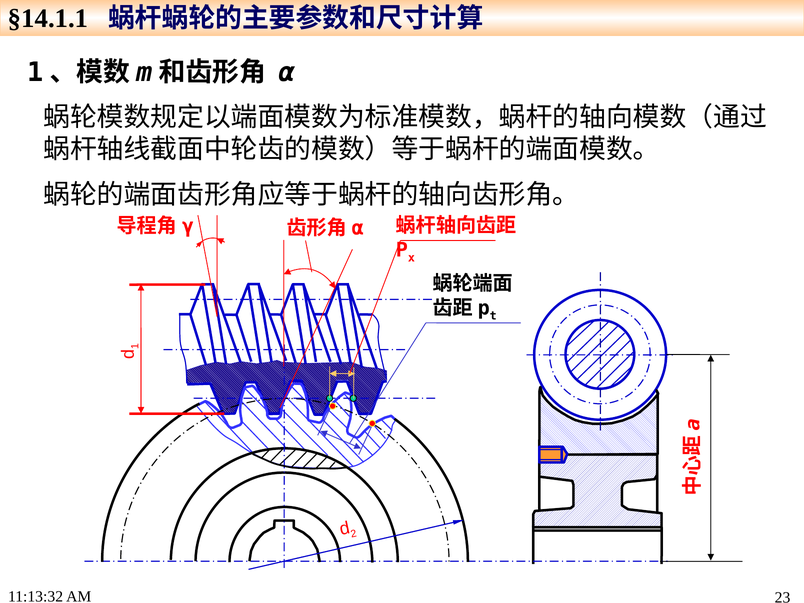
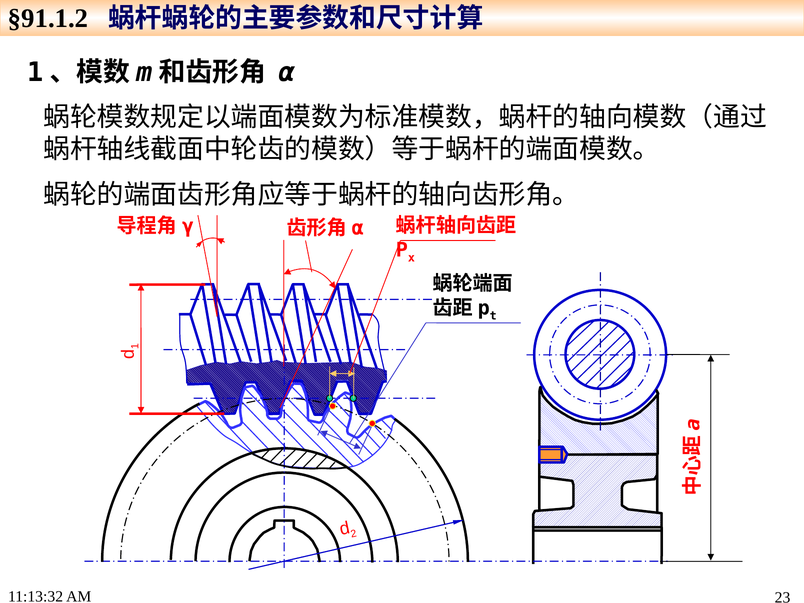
§14.1.1: §14.1.1 -> §91.1.2 (48, 18)
